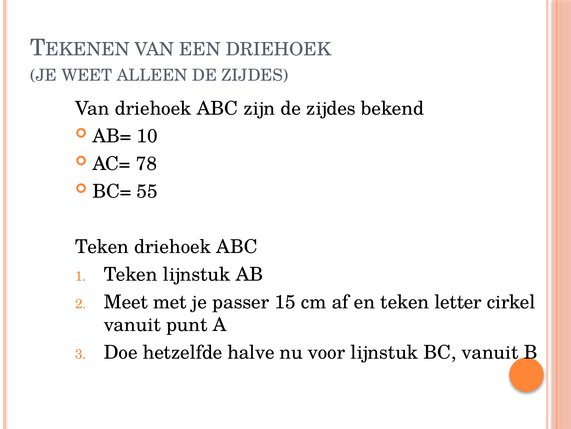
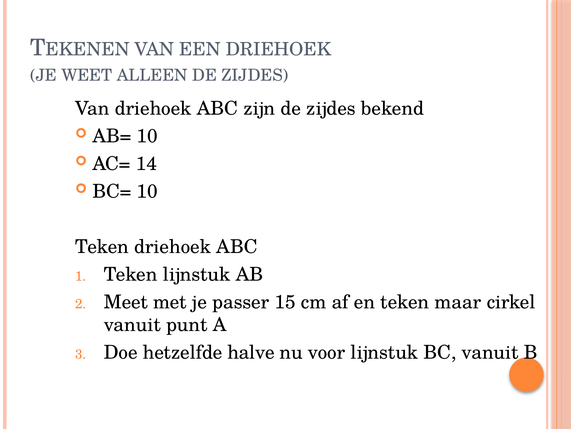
78: 78 -> 14 (146, 163)
BC= 55: 55 -> 10 (147, 191)
letter: letter -> maar (458, 302)
